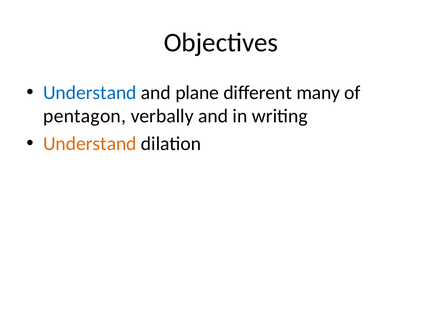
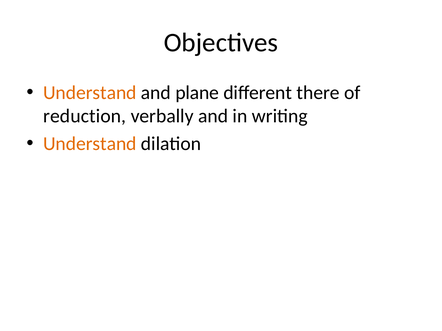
Understand colour: blue -> orange (90, 93)
many: many -> there (318, 93)
pentagon: pentagon -> reduction (85, 116)
